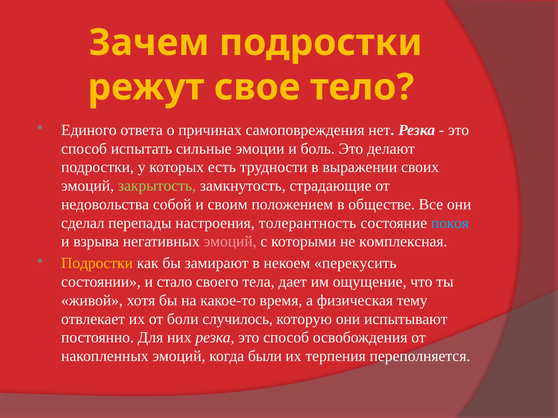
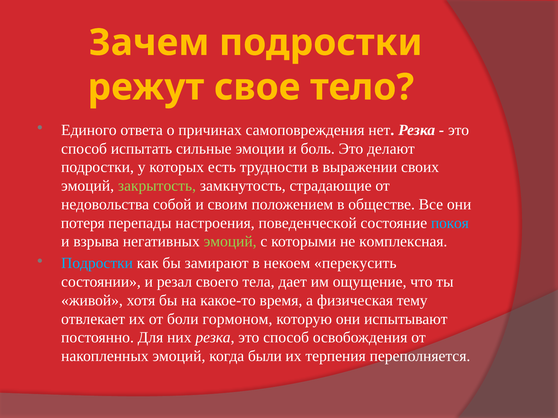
сделал: сделал -> потеря (83, 223)
толерантность: толерантность -> поведенческой (308, 223)
эмоций colour: pink -> light green (230, 242)
Подростки colour: yellow -> light blue (97, 264)
стало: стало -> резал (174, 282)
случилось: случилось -> гормоном (237, 319)
